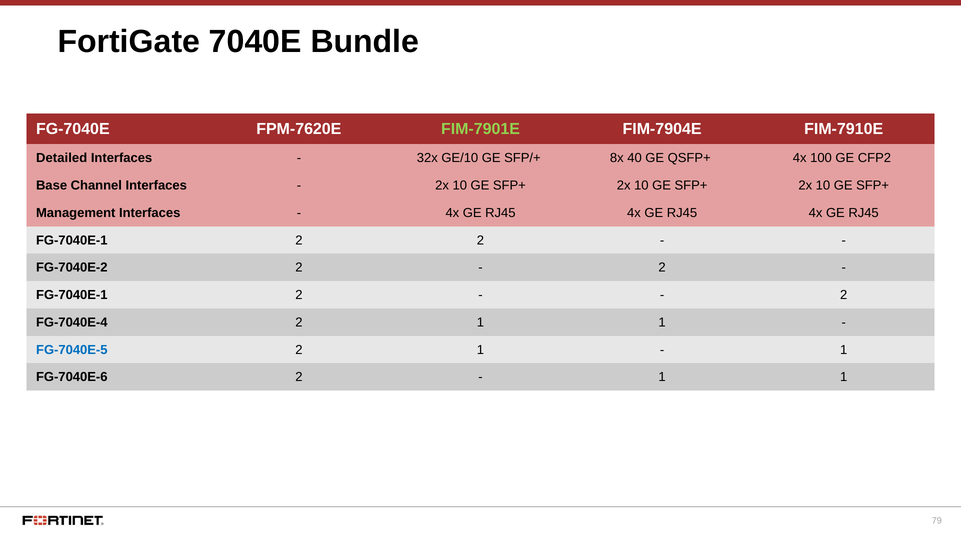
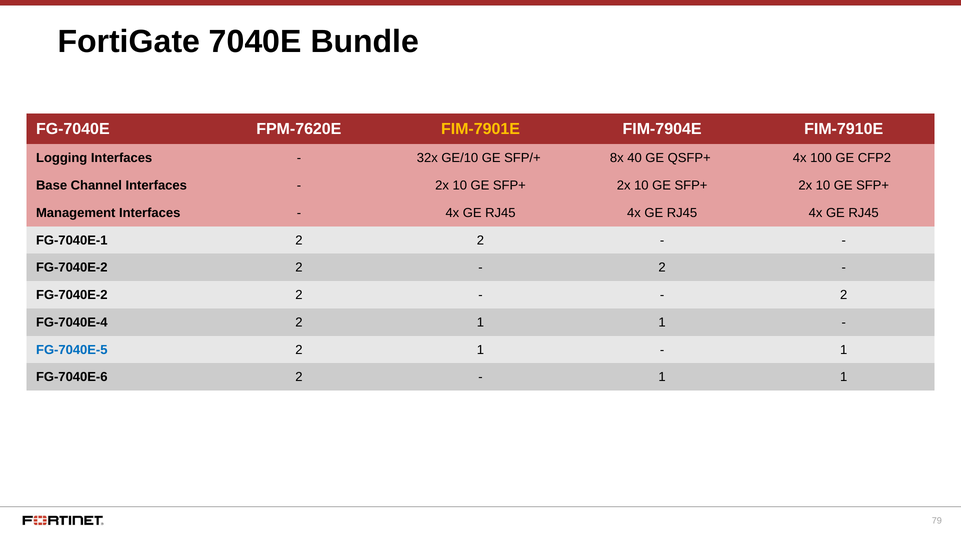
FIM-7901E colour: light green -> yellow (481, 129)
Detailed: Detailed -> Logging (62, 158)
FG-7040E-1: FG-7040E-1 -> FG-7040E-2 (72, 295)
